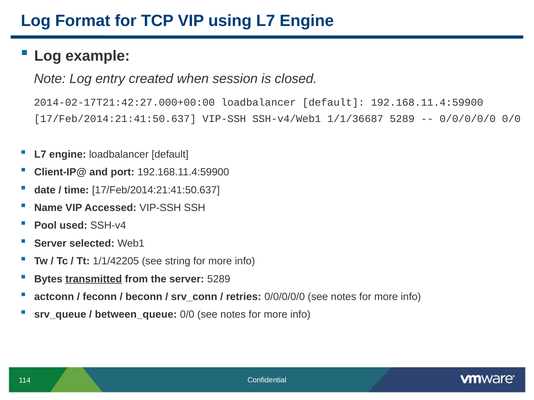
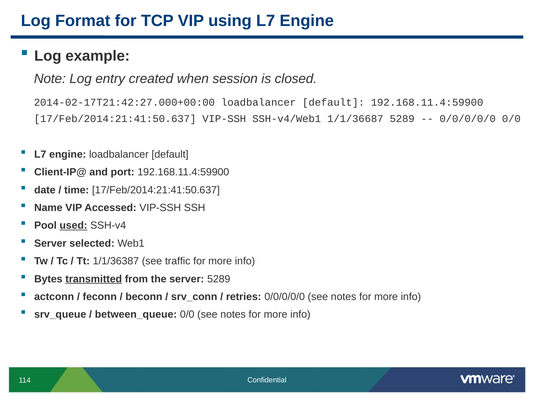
used underline: none -> present (73, 226)
1/1/42205: 1/1/42205 -> 1/1/36387 (116, 261)
string: string -> traffic (178, 261)
